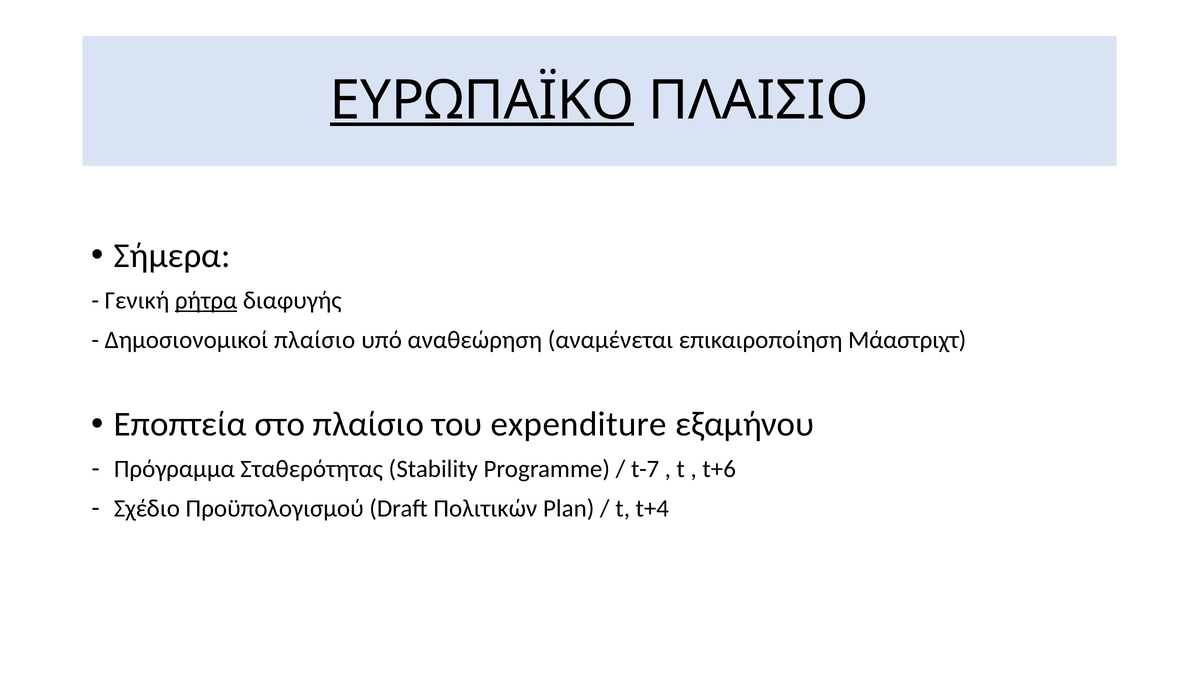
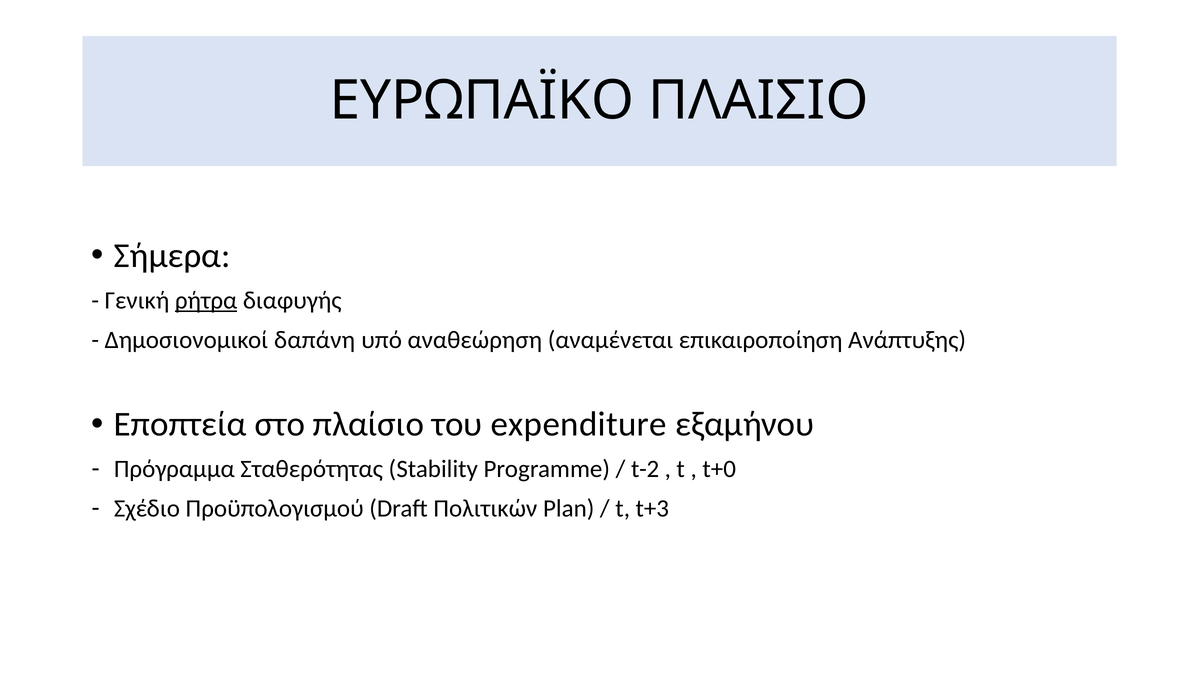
ΕΥΡΩΠΑΪΚΟ underline: present -> none (482, 101)
Δημοσιονομικοί πλαίσιο: πλαίσιο -> δαπάνη (315, 340)
Μάαστριχτ: Μάαστριχτ -> Ανάπτυξης (907, 340)
t-7: t-7 -> t-2 (645, 470)
t+6: t+6 -> t+0 (719, 470)
t+4: t+4 -> t+3 (652, 509)
